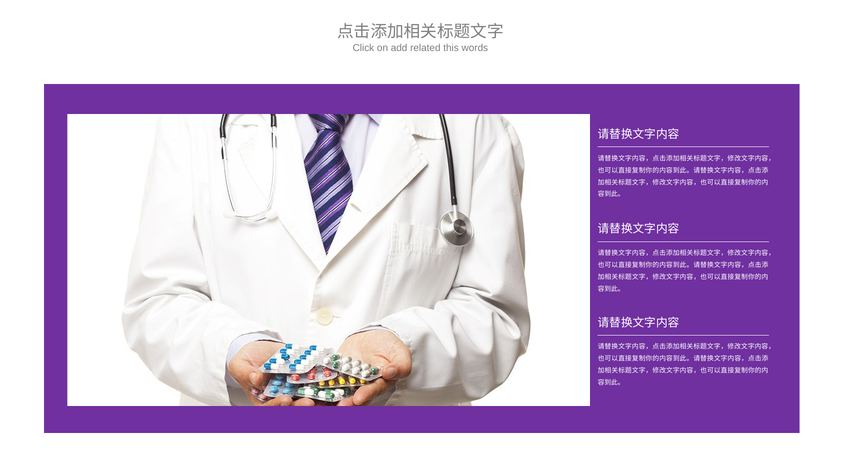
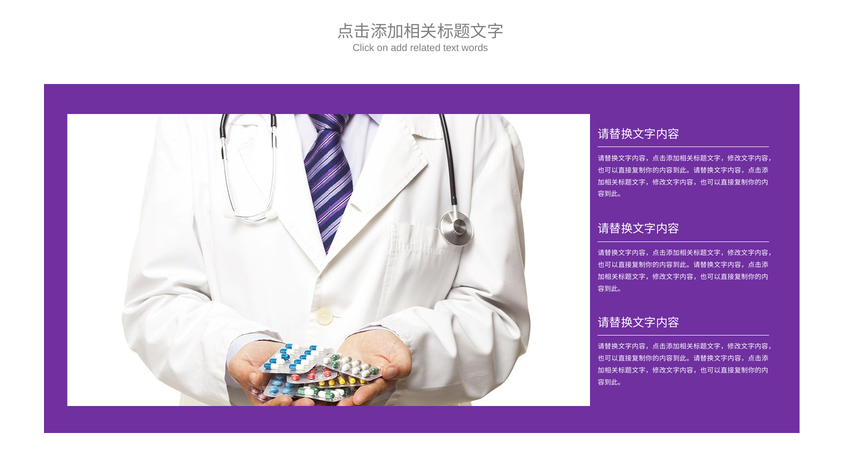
this: this -> text (451, 48)
